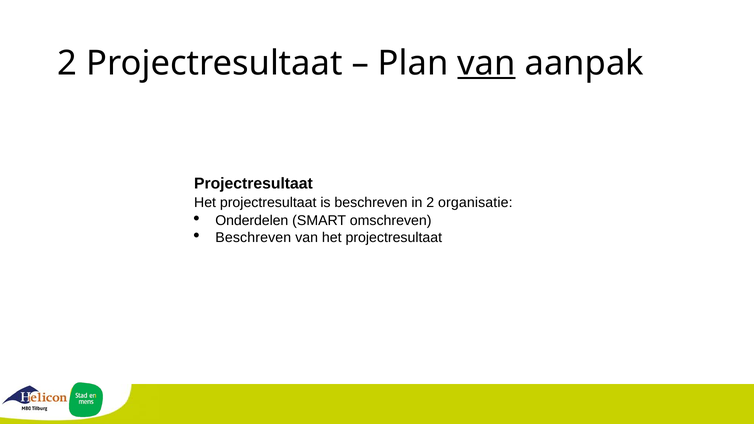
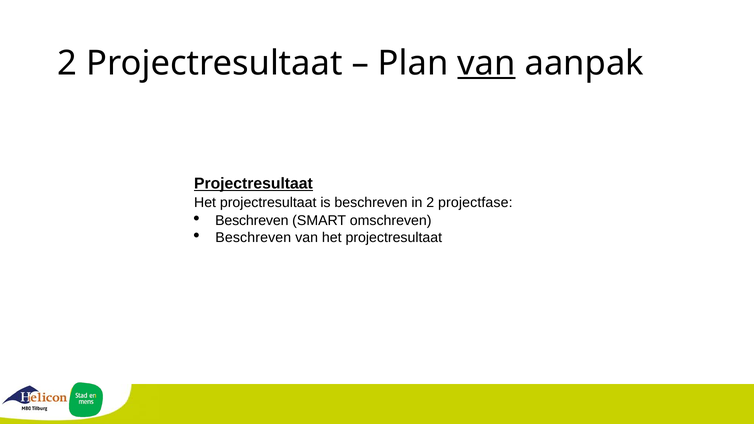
Projectresultaat underline: none -> present (253, 184)
organisatie: organisatie -> projectfase (475, 203)
Onderdelen: Onderdelen -> Beschreven (252, 221)
